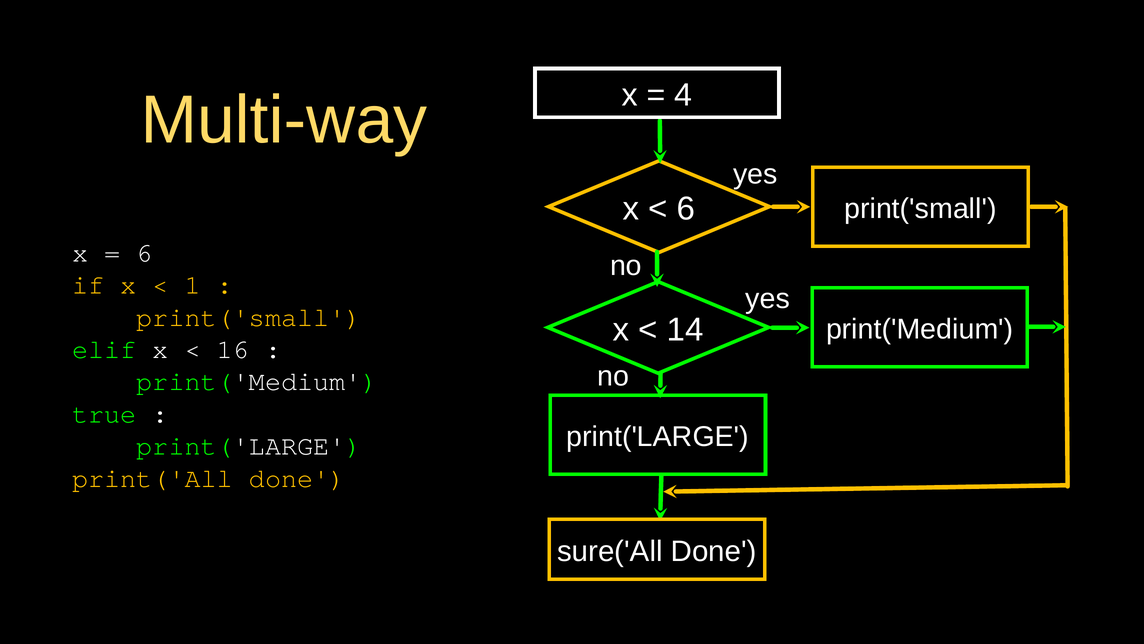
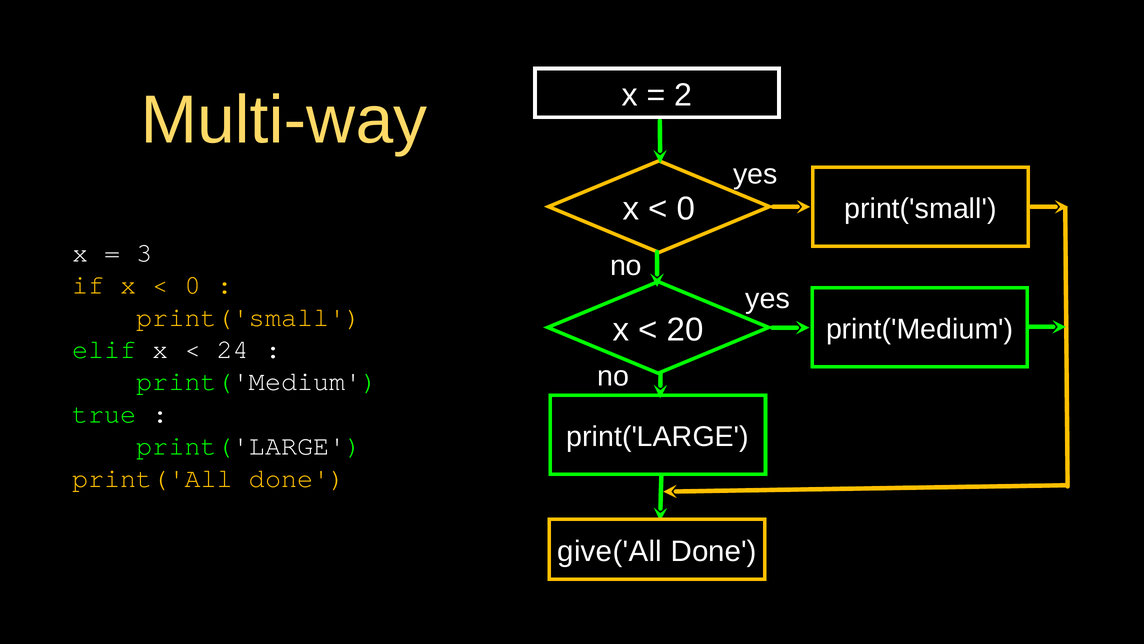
4: 4 -> 2 (683, 95)
6: 6 -> 0 (686, 209)
6: 6 -> 3 (144, 253)
1: 1 -> 0 (193, 285)
14: 14 -> 20 (685, 329)
16: 16 -> 24 (233, 349)
sure('All: sure('All -> give('All (610, 551)
